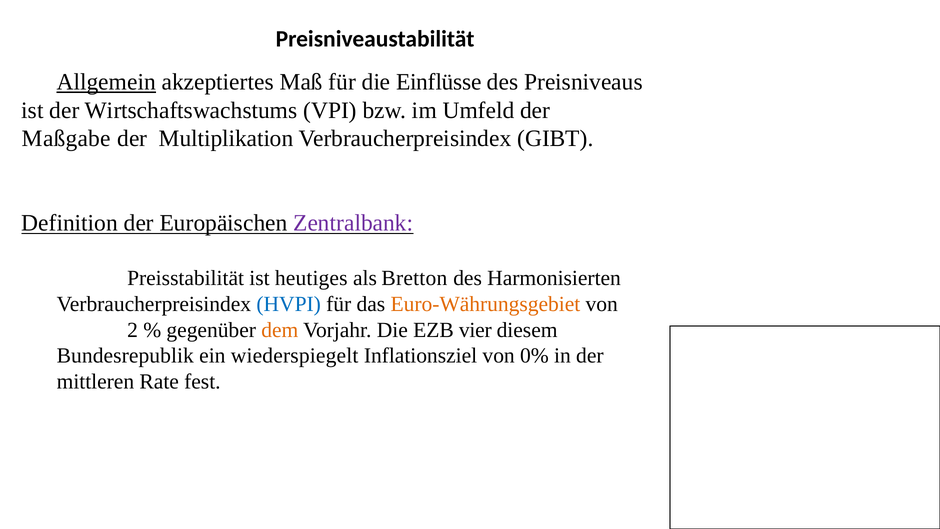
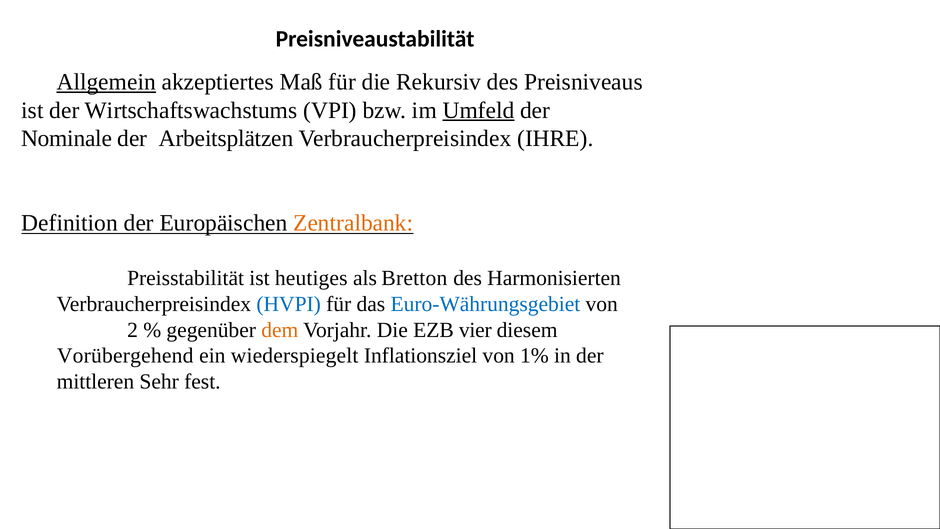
Einflüsse: Einflüsse -> Rekursiv (439, 82)
Umfeld underline: none -> present (478, 110)
Maßgabe: Maßgabe -> Nominale (67, 138)
Multiplikation: Multiplikation -> Arbeitsplätzen (226, 138)
GIBT: GIBT -> IHRE (555, 138)
Zentralbank colour: purple -> orange (353, 223)
Euro-Währungsgebiet colour: orange -> blue (485, 304)
Bundesrepublik: Bundesrepublik -> Vorübergehend (125, 356)
0%: 0% -> 1% (534, 356)
Rate: Rate -> Sehr (159, 381)
